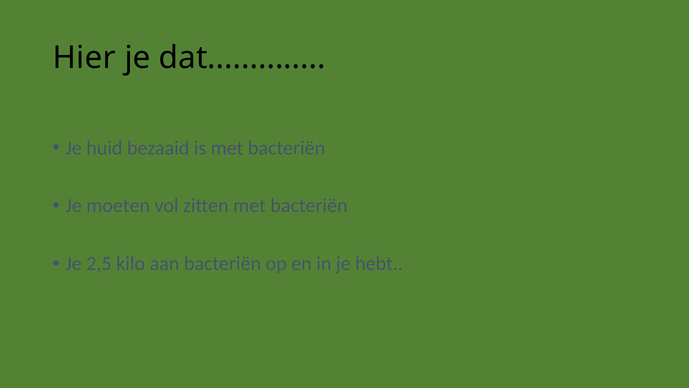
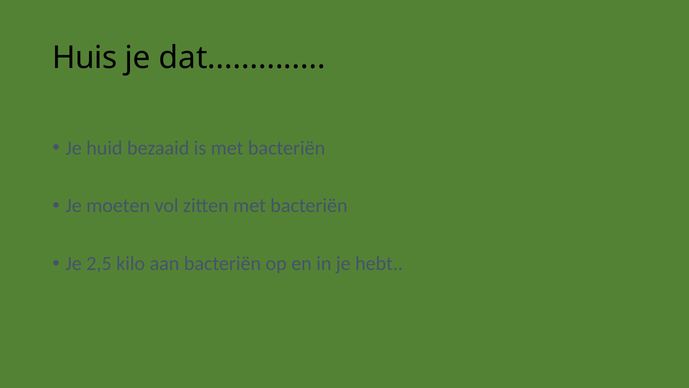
Hier: Hier -> Huis (85, 58)
